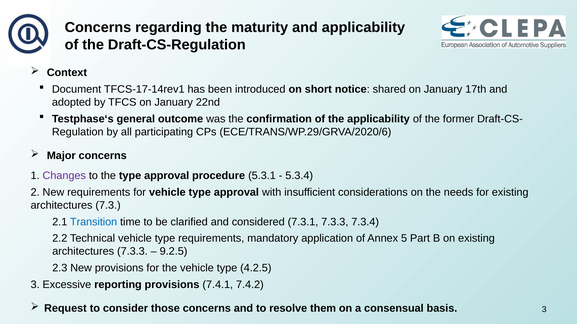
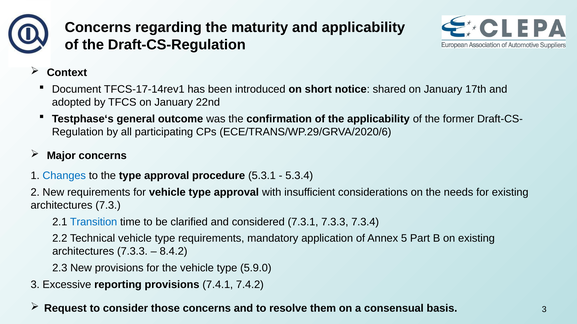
Changes colour: purple -> blue (64, 176)
9.2.5: 9.2.5 -> 8.4.2 (174, 252)
4.2.5: 4.2.5 -> 5.9.0 (256, 268)
